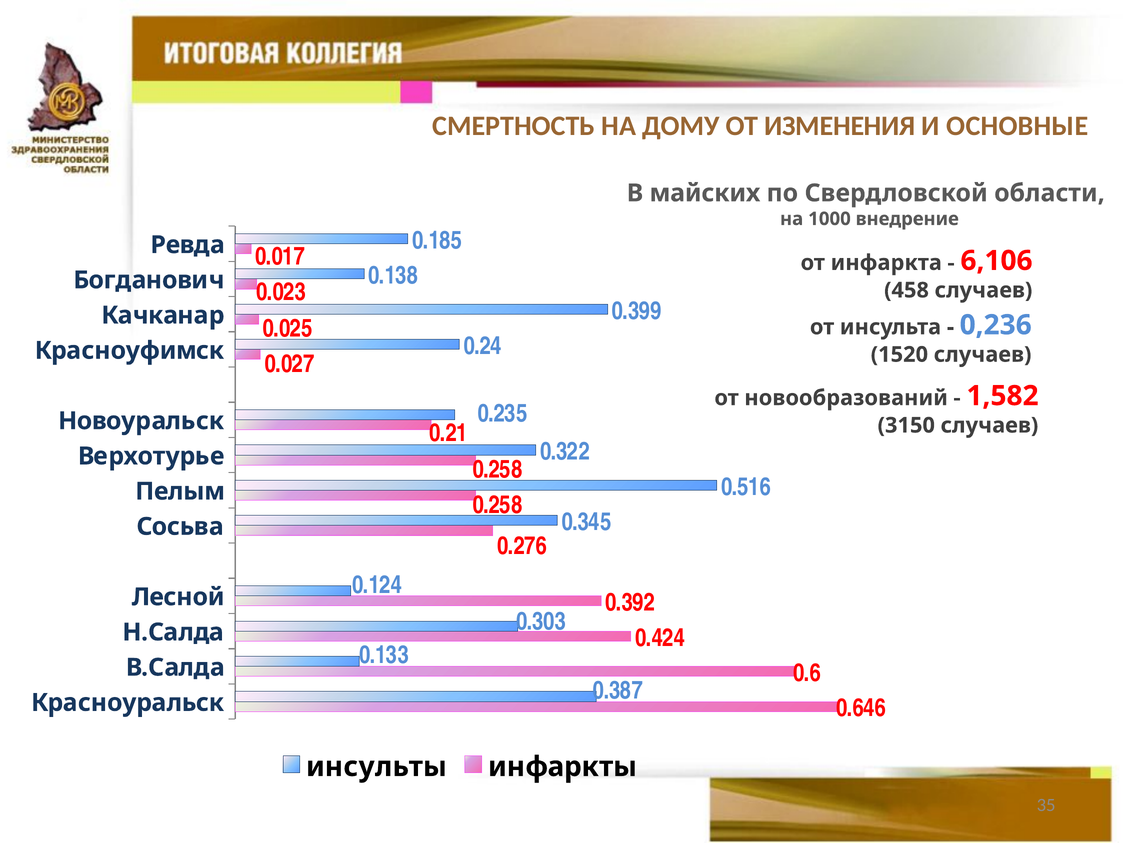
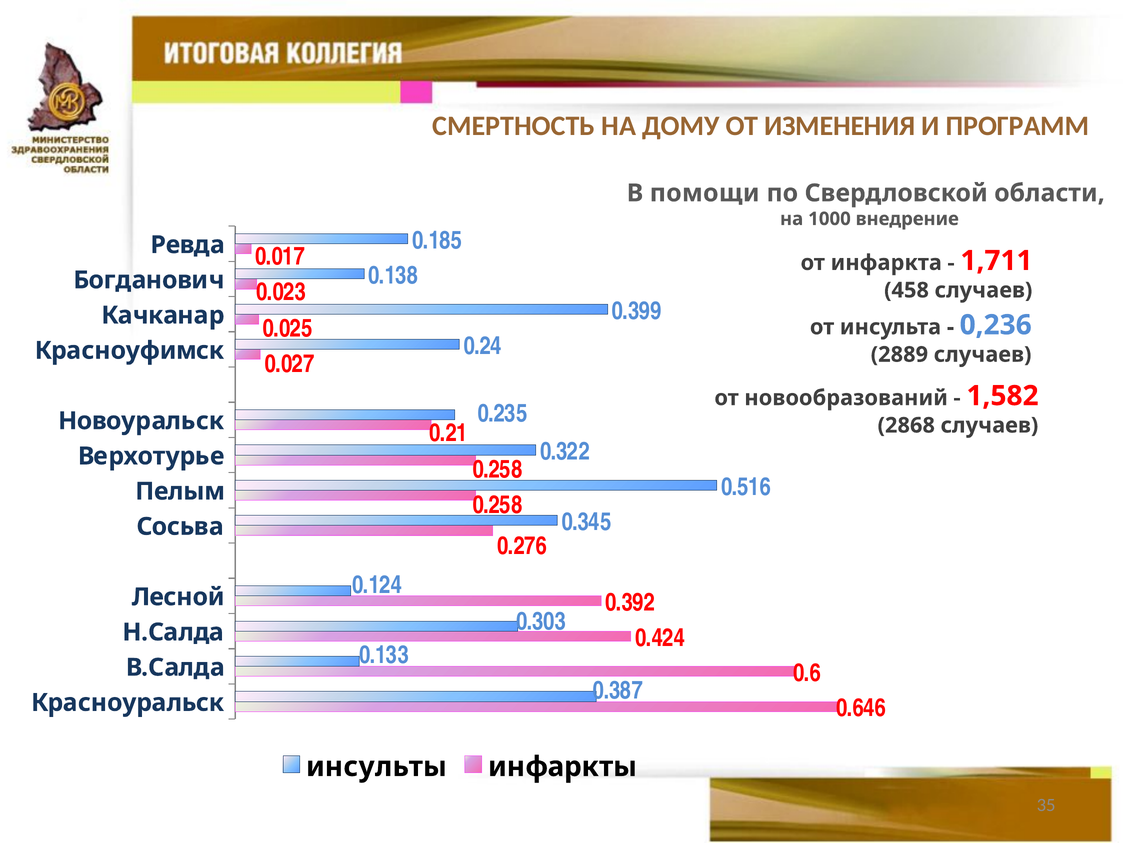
ОСНОВНЫЕ: ОСНОВНЫЕ -> ПРОГРАММ (1018, 126)
майских: майских -> помощи (705, 193)
6,106: 6,106 -> 1,711 (997, 260)
1520: 1520 -> 2889 (899, 354)
3150: 3150 -> 2868 (906, 425)
